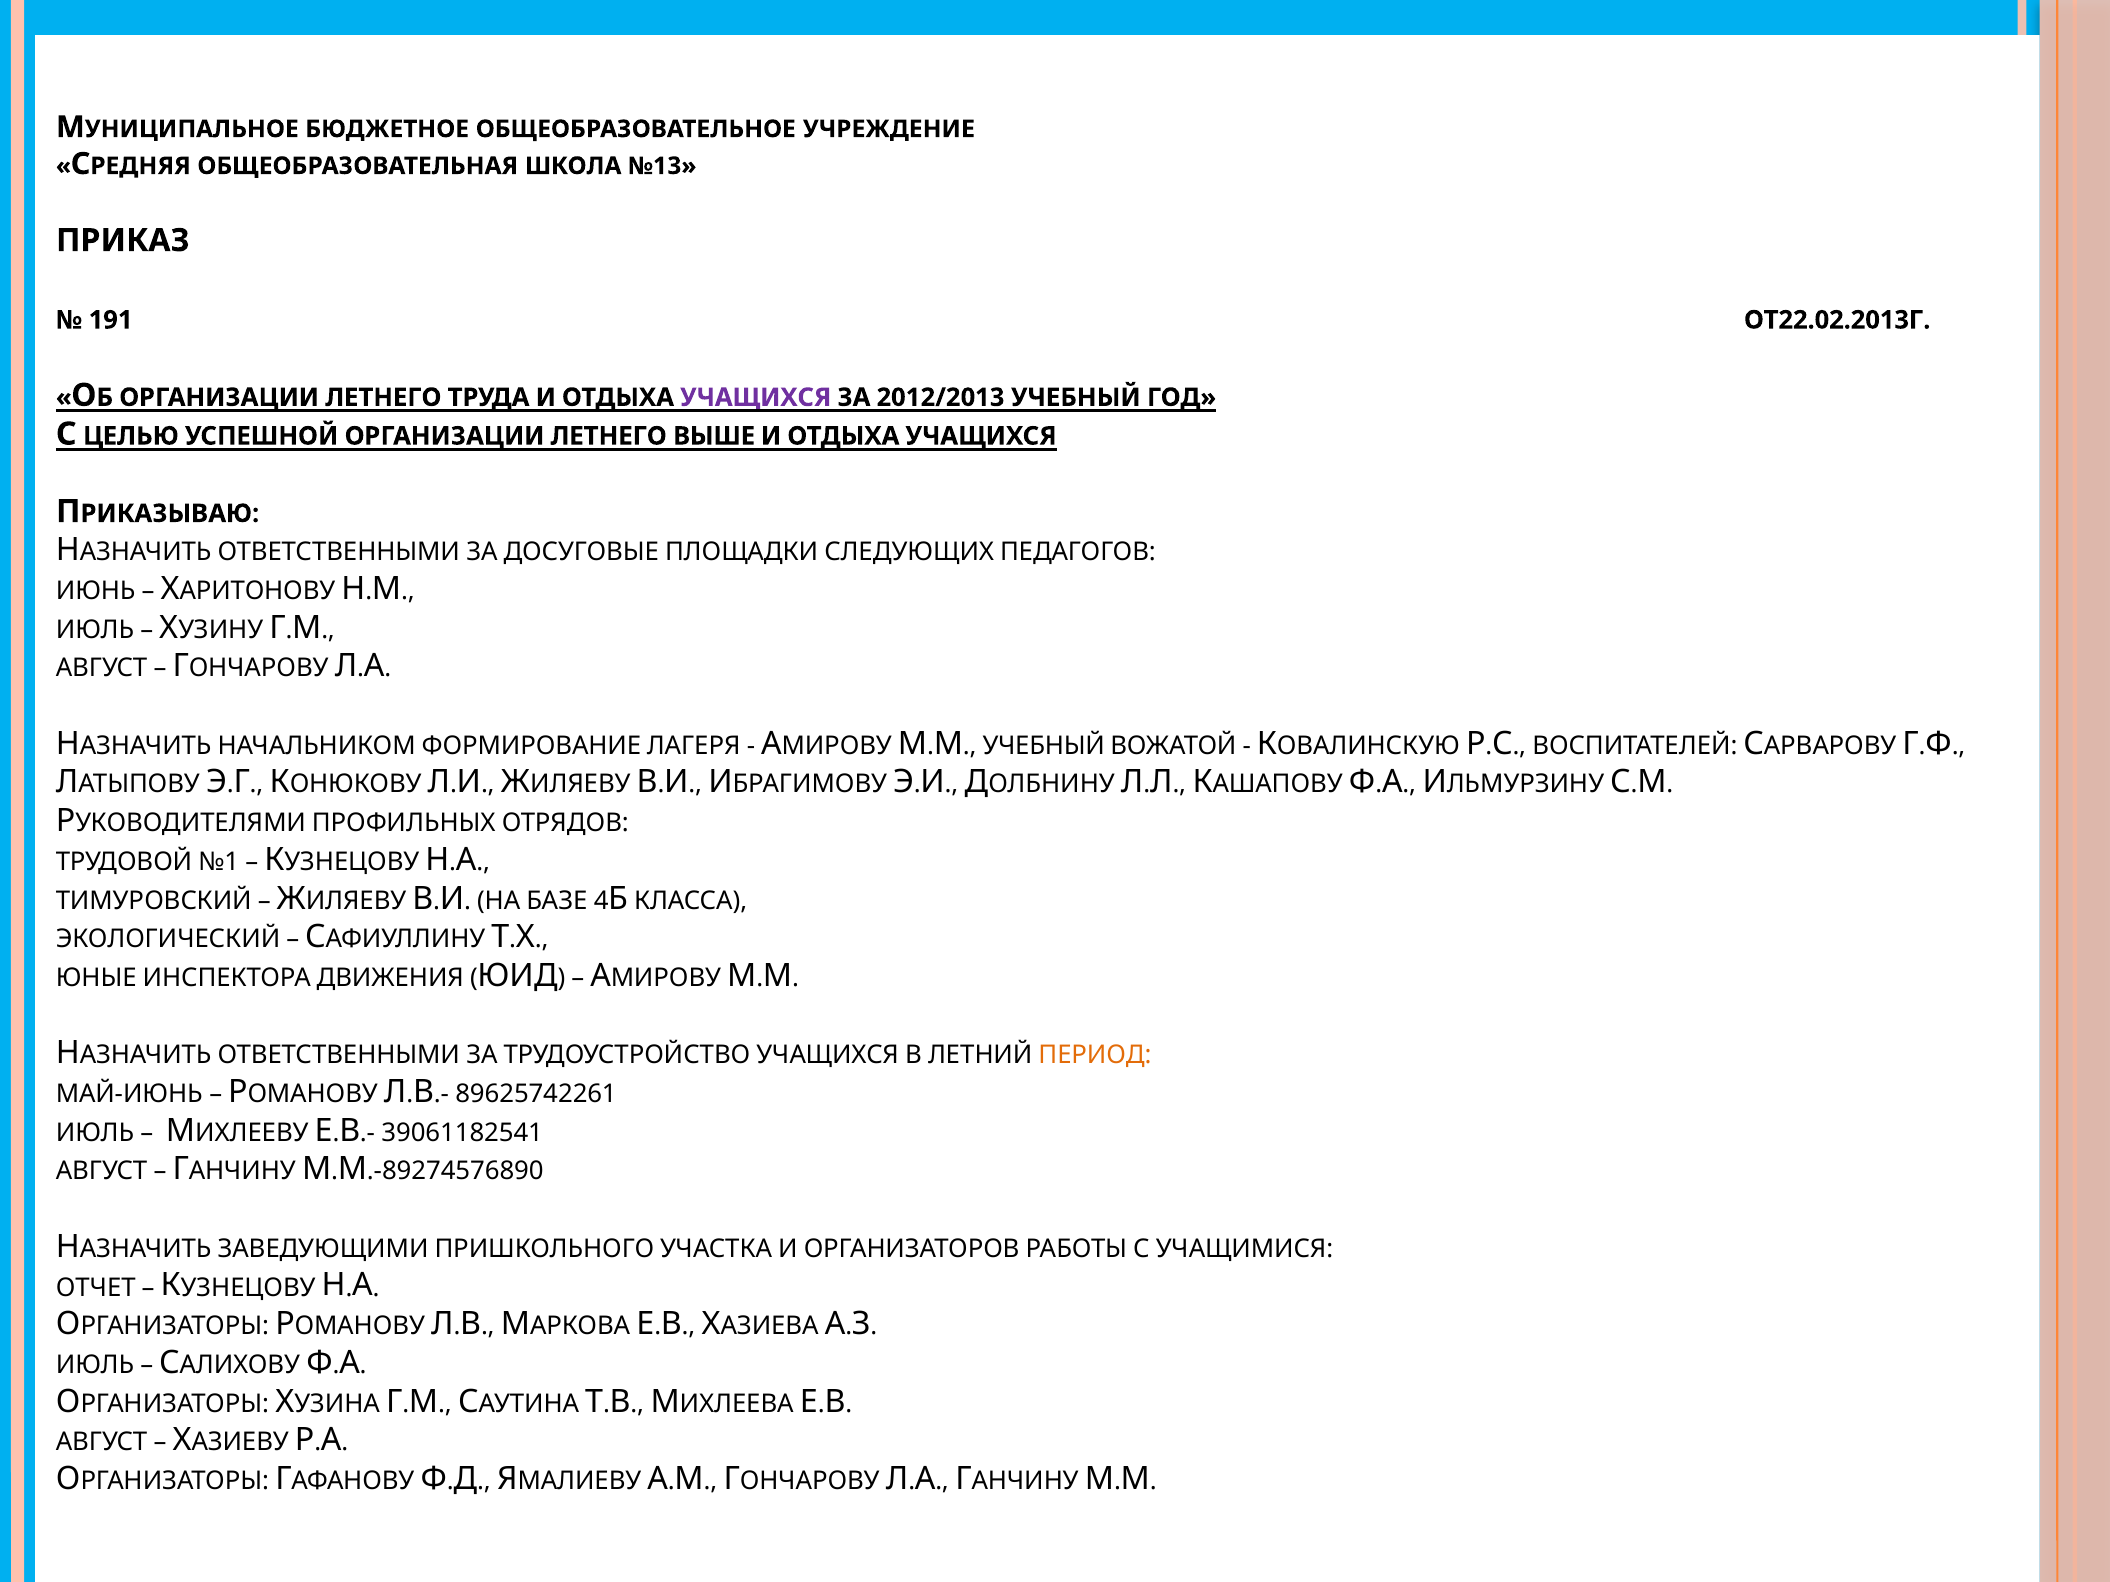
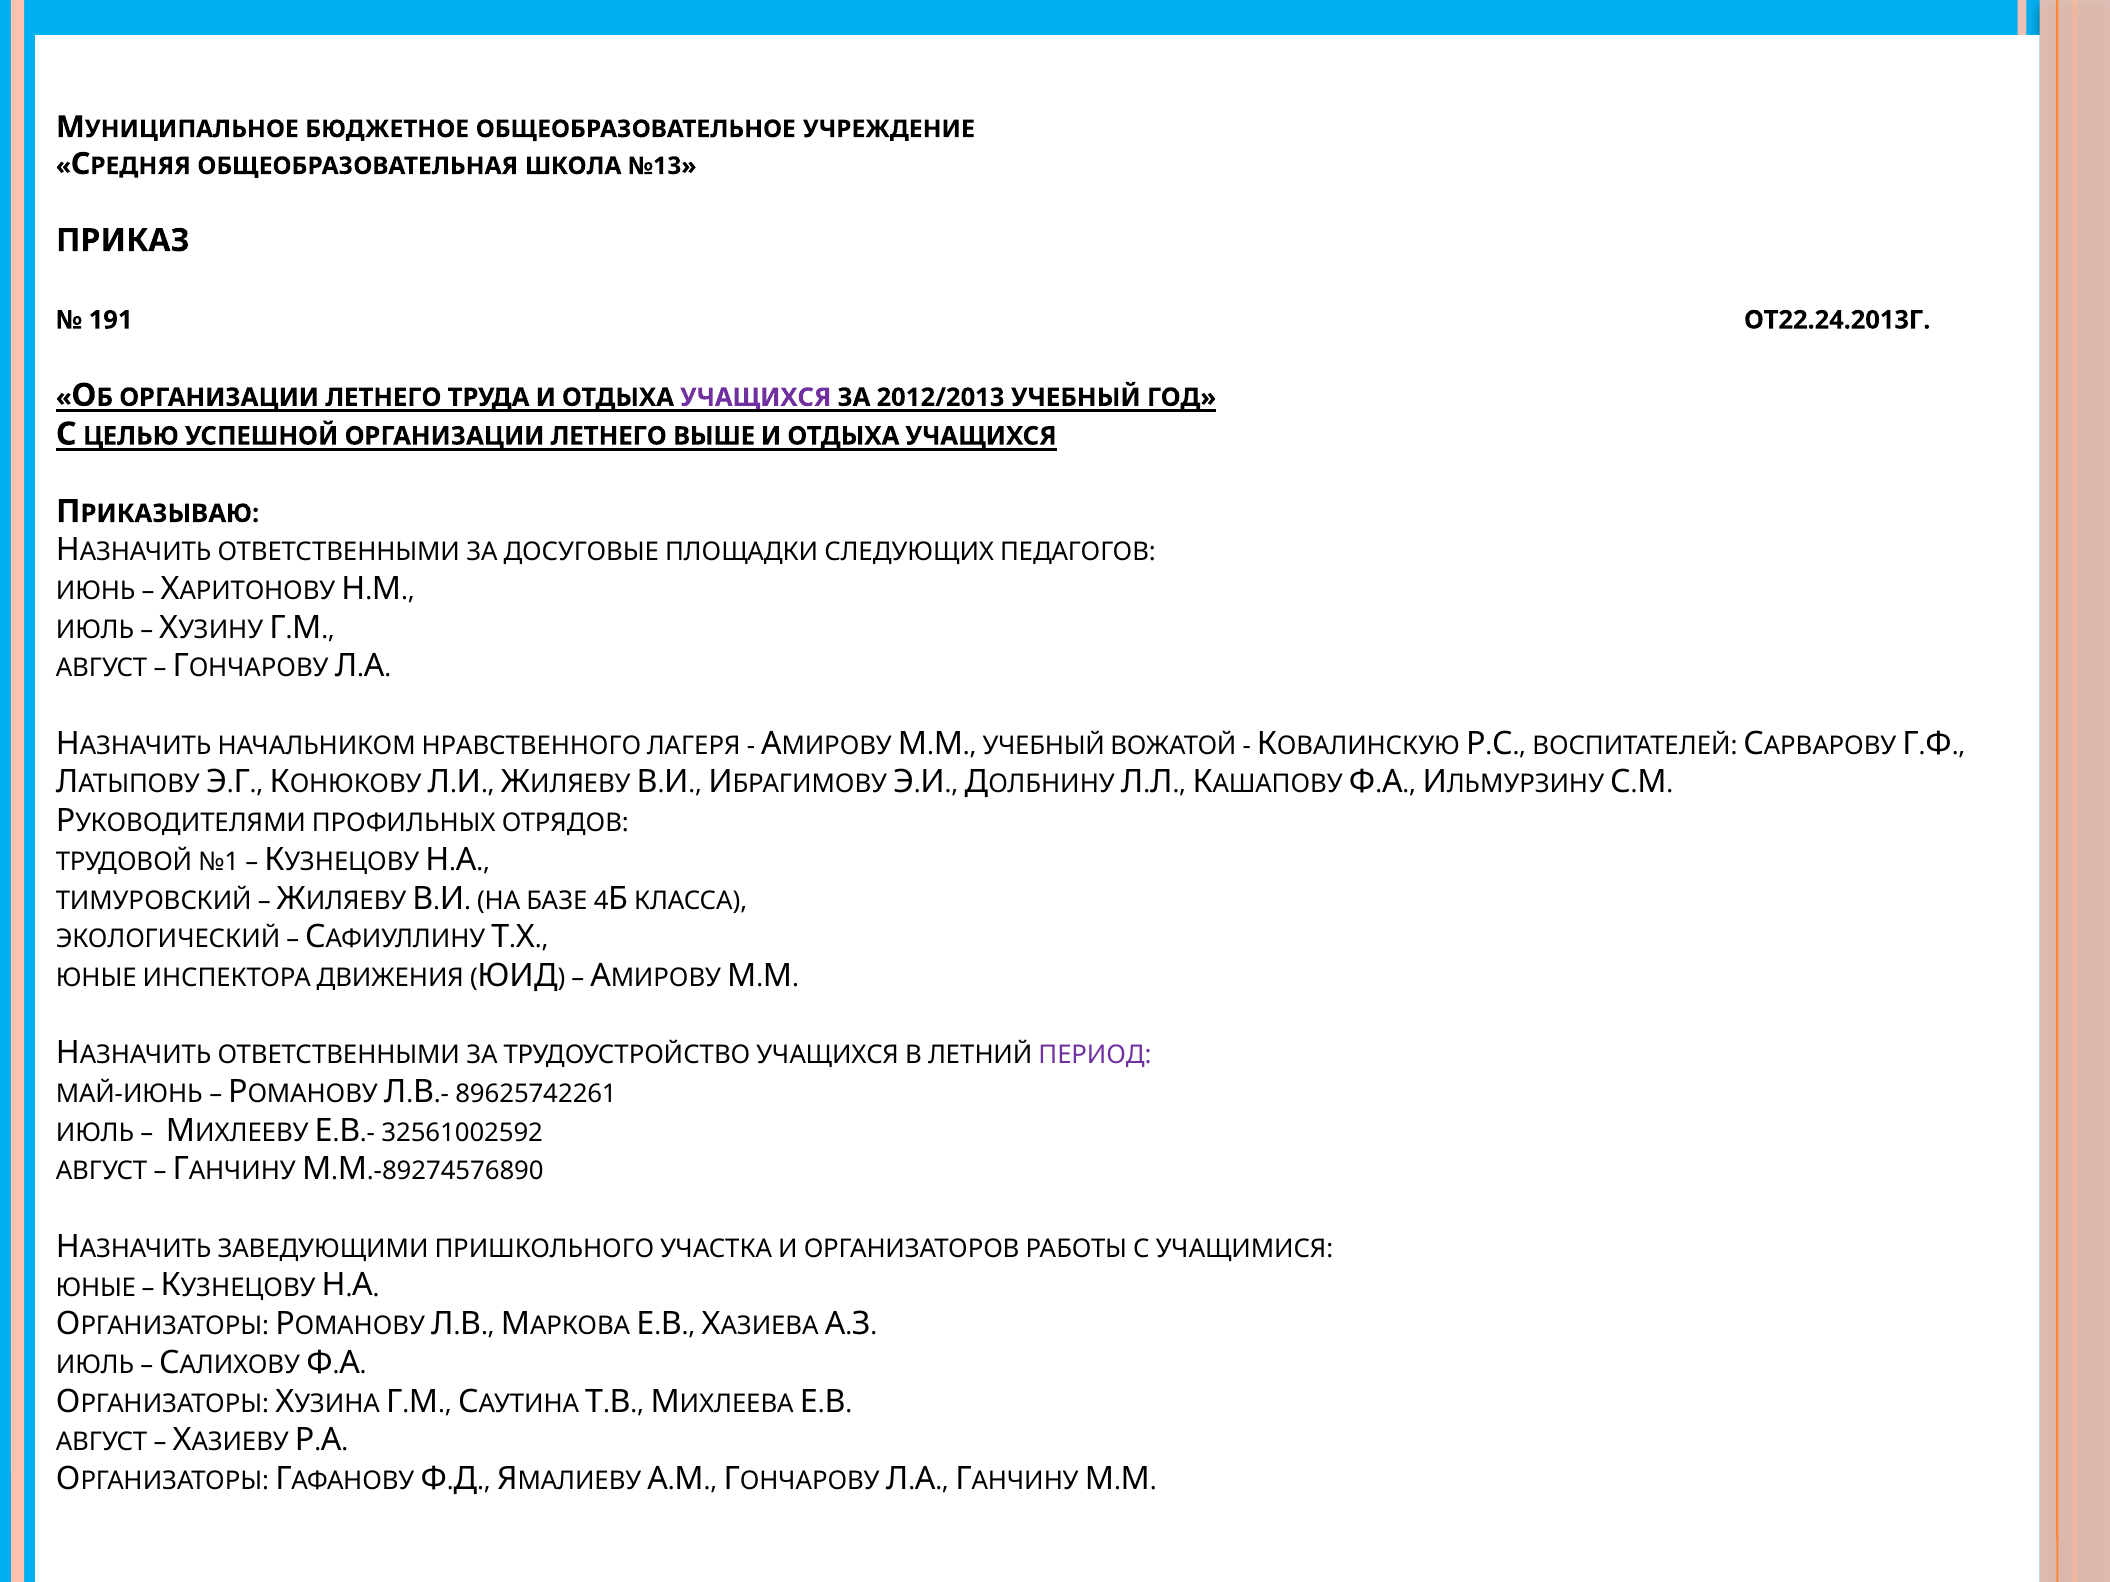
ОТ22.02.2013Г: ОТ22.02.2013Г -> ОТ22.24.2013Г (1837, 320)
ФОРМИРОВАНИЕ: ФОРМИРОВАНИЕ -> НРАВСТВЕННОГО (531, 746)
ПЕРИОД colour: orange -> purple (1095, 1056)
39061182541: 39061182541 -> 32561002592 (462, 1133)
ОТЧЕТ: ОТЧЕТ -> ЮНЫЕ (96, 1288)
